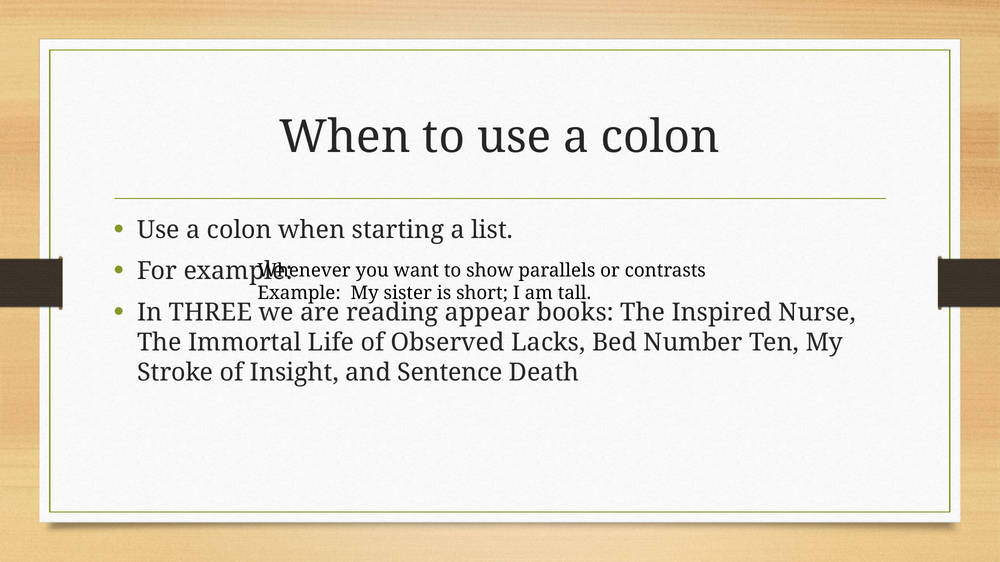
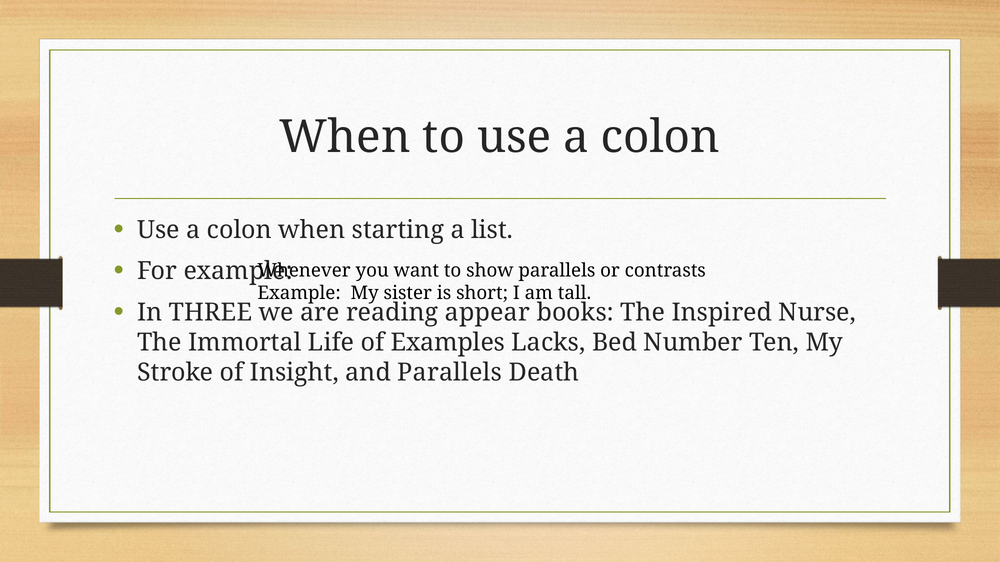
Observed: Observed -> Examples (448, 343)
and Sentence: Sentence -> Parallels (450, 373)
